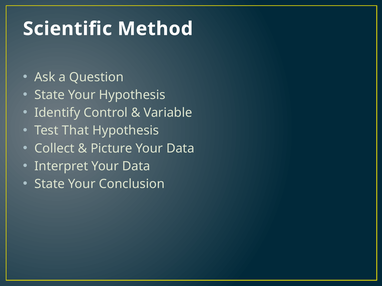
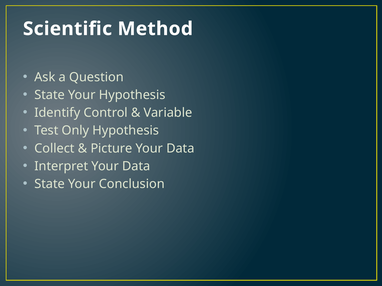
That: That -> Only (75, 131)
